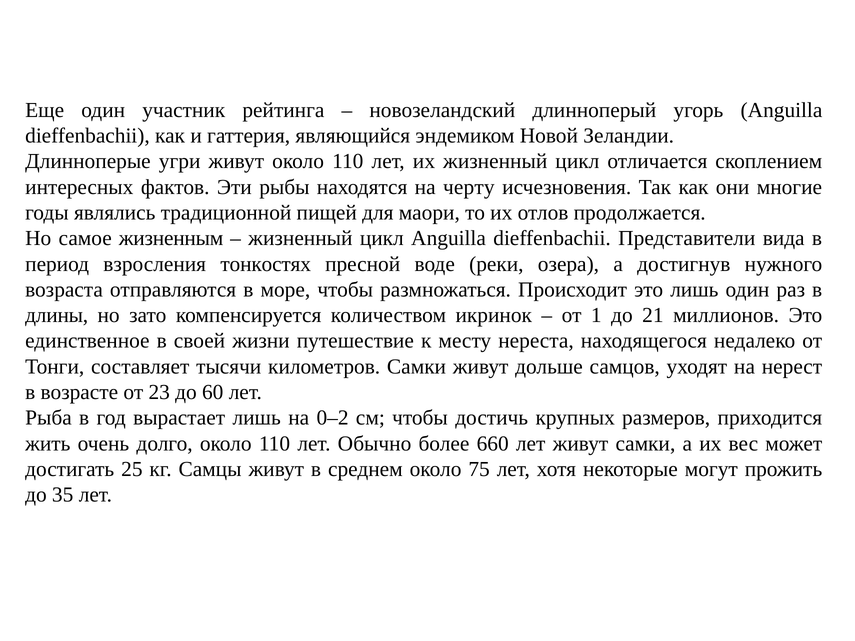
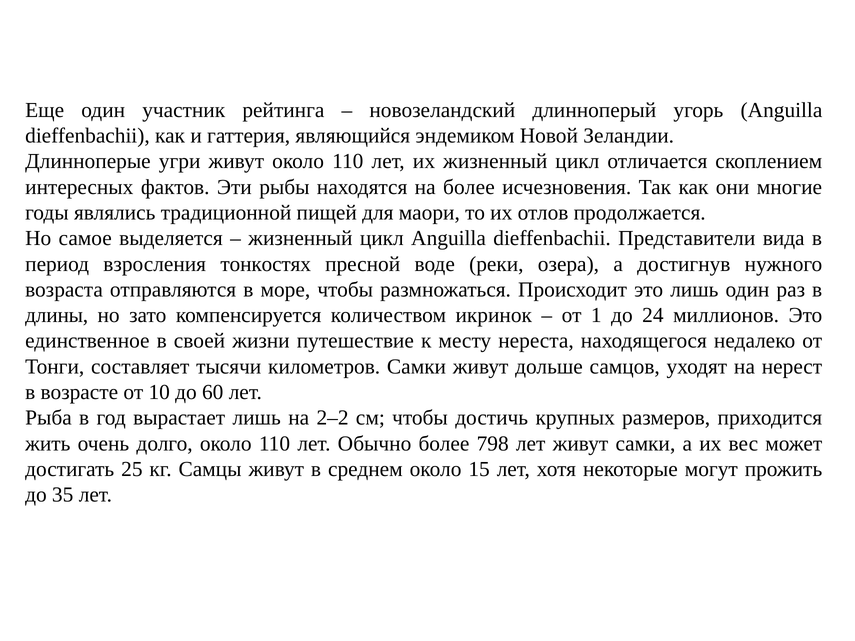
на черту: черту -> более (469, 187)
жизненным: жизненным -> выделяется (171, 238)
21: 21 -> 24 (653, 315)
23: 23 -> 10 (159, 392)
0–2: 0–2 -> 2–2 (333, 418)
660: 660 -> 798 (493, 444)
75: 75 -> 15 (479, 469)
